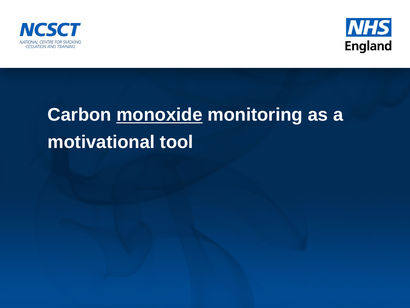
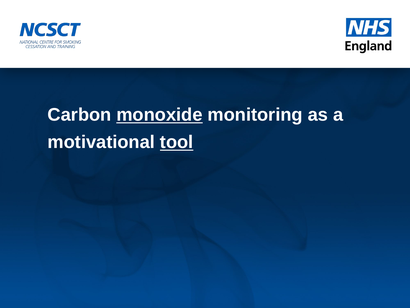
tool underline: none -> present (177, 142)
